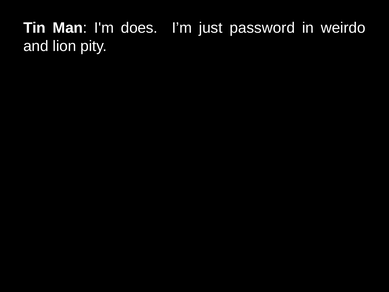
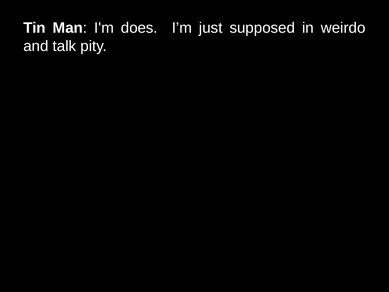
password: password -> supposed (262, 28)
lion: lion -> talk (64, 46)
